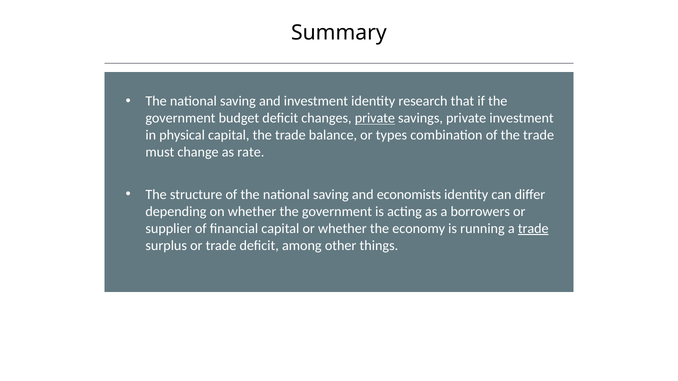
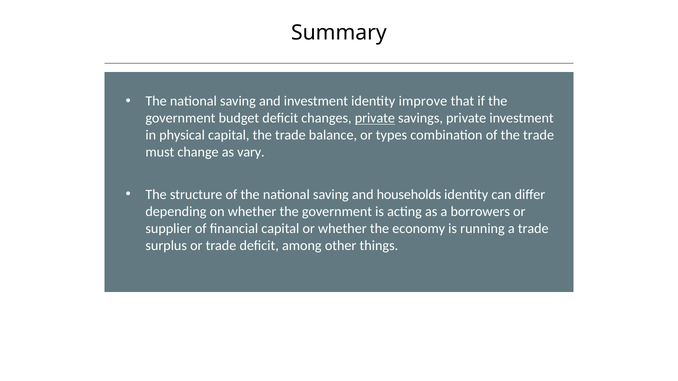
research: research -> improve (423, 101)
rate: rate -> vary (251, 152)
economists: economists -> households (409, 195)
trade underline: present -> none (533, 229)
